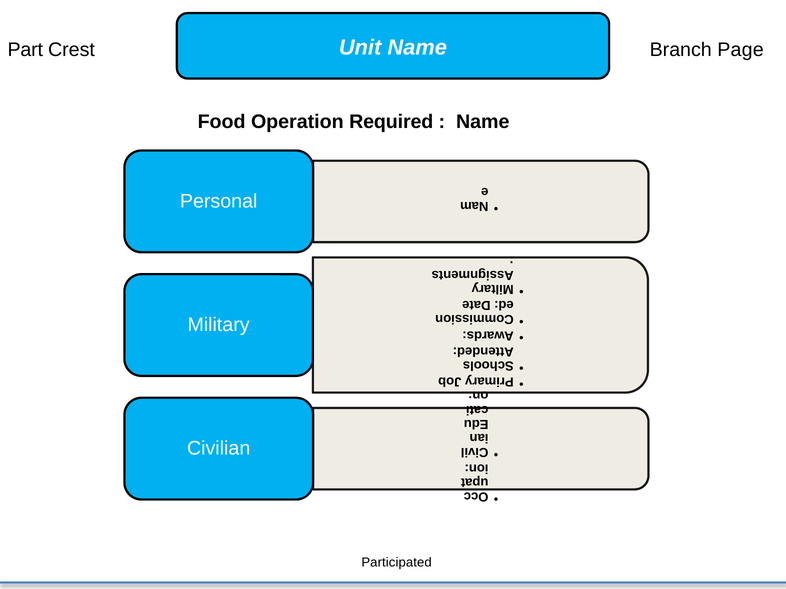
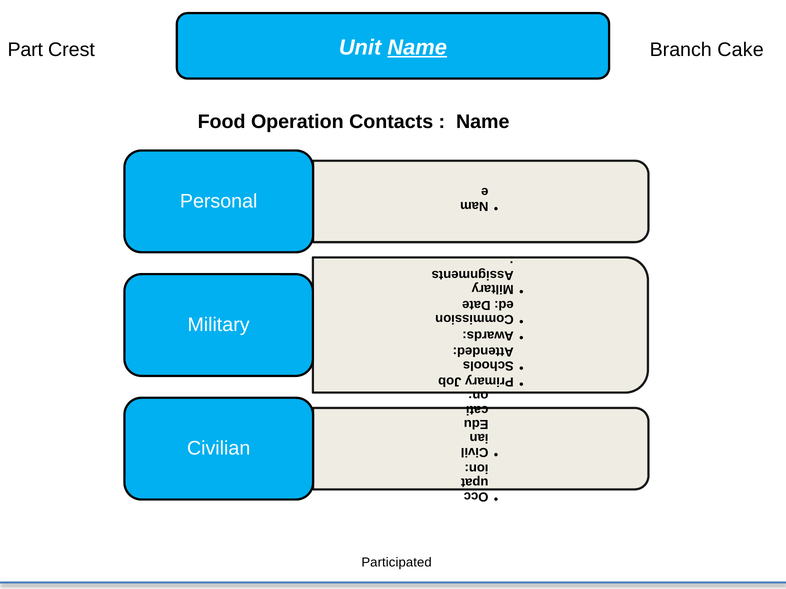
Name underline: none -> present (417, 47)
Page: Page -> Cake (741, 50)
Required: Required -> Contacts (391, 122)
